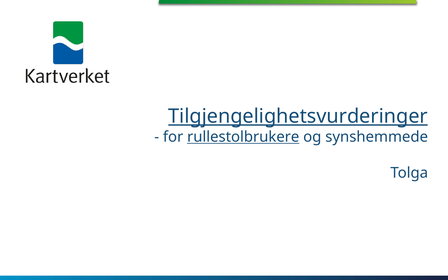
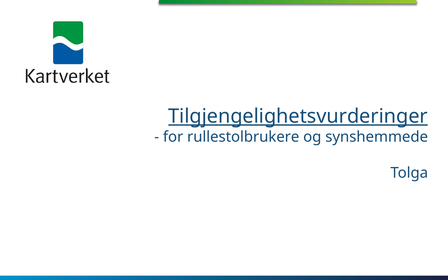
rullestolbrukere underline: present -> none (243, 137)
